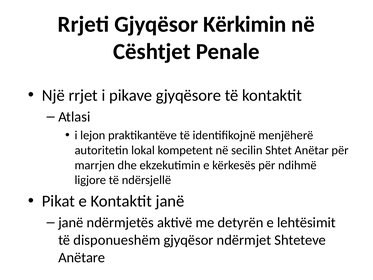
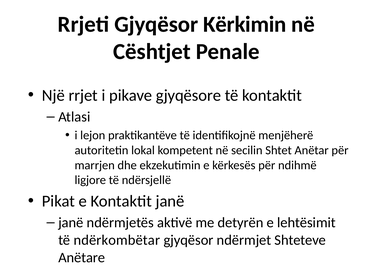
disponueshëm: disponueshëm -> ndërkombëtar (117, 240)
